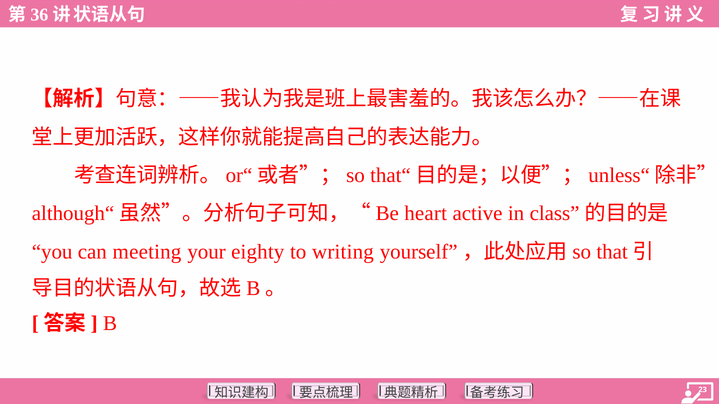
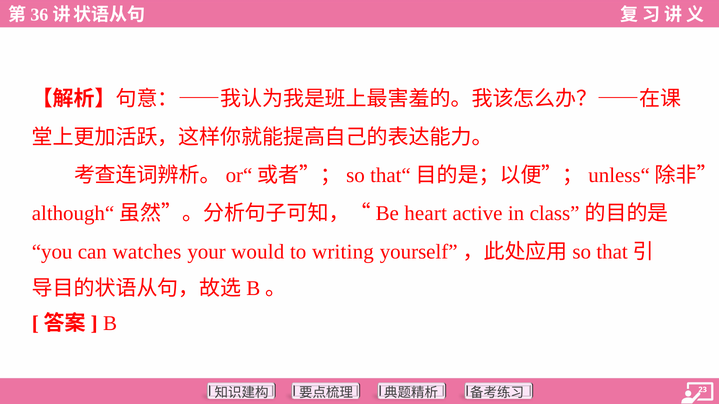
meeting: meeting -> watches (147, 252)
eighty: eighty -> would (258, 252)
